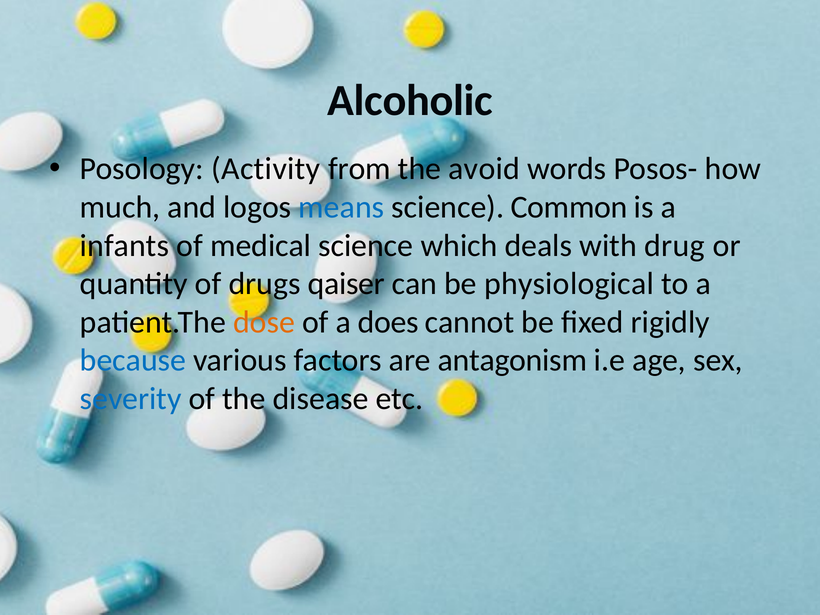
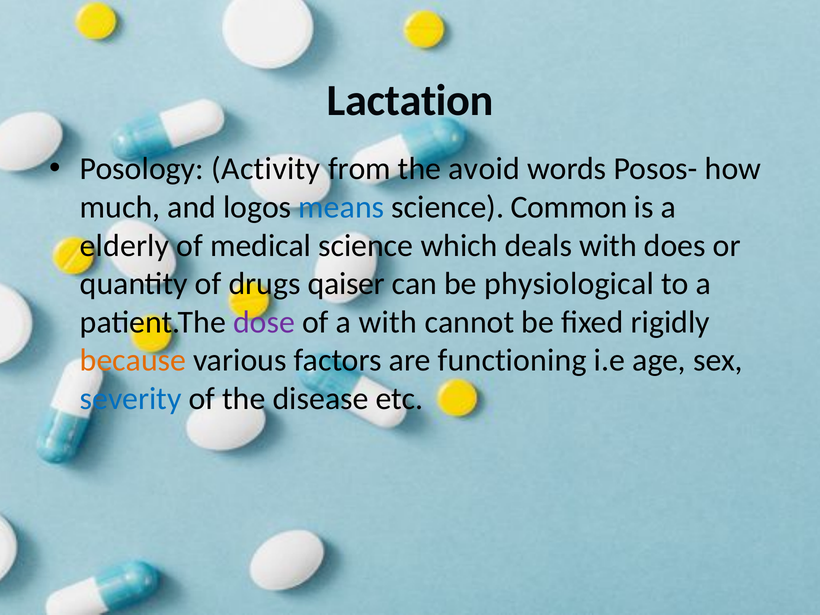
Alcoholic: Alcoholic -> Lactation (410, 101)
infants: infants -> elderly (125, 246)
drug: drug -> does (675, 246)
dose colour: orange -> purple (264, 322)
a does: does -> with (388, 322)
because colour: blue -> orange (133, 360)
antagonism: antagonism -> functioning (512, 360)
